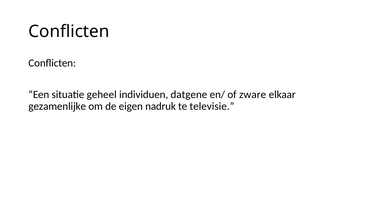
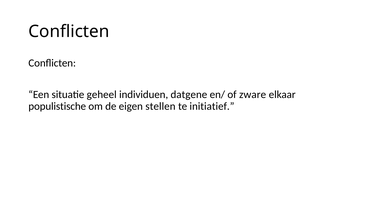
gezamenlijke: gezamenlijke -> populistische (57, 106)
nadruk: nadruk -> stellen (160, 106)
televisie: televisie -> initiatief (212, 106)
